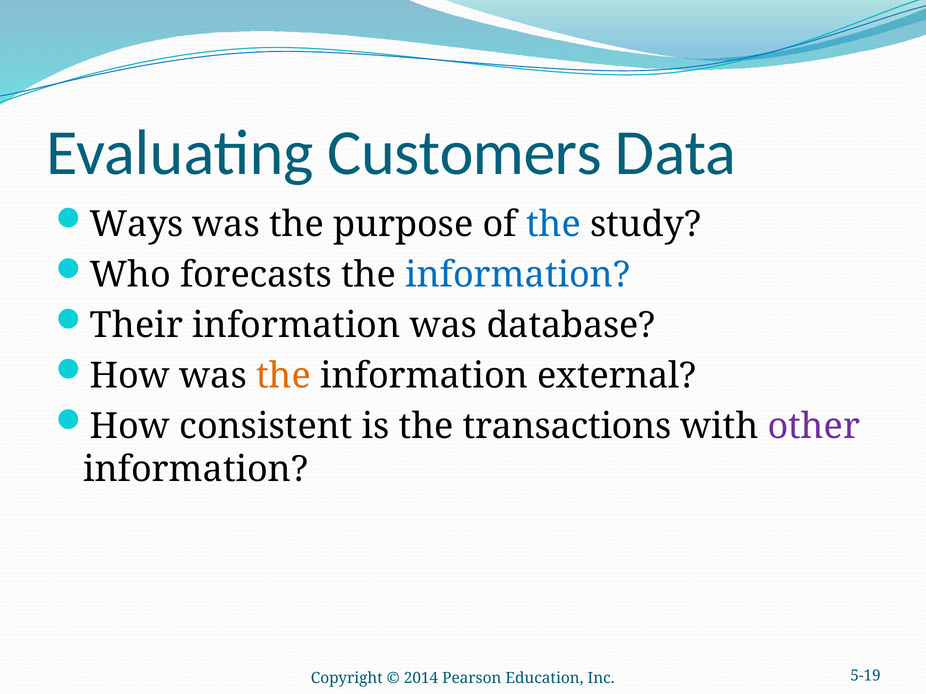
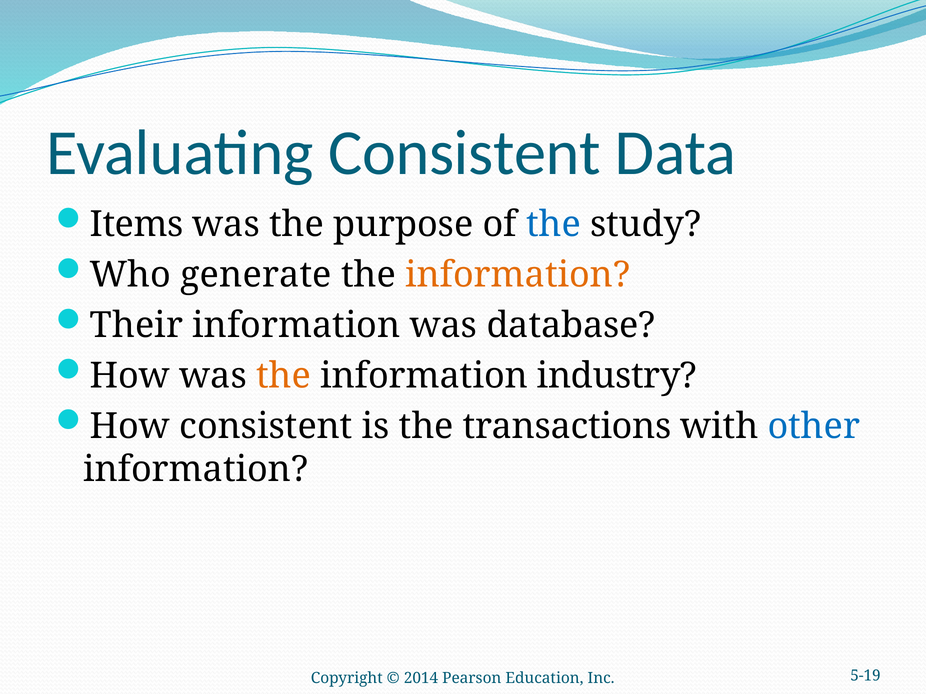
Evaluating Customers: Customers -> Consistent (464, 153)
Ways: Ways -> Items (137, 225)
forecasts: forecasts -> generate (256, 275)
information colour: blue -> orange (518, 275)
external: external -> industry (617, 376)
other colour: purple -> blue (814, 427)
